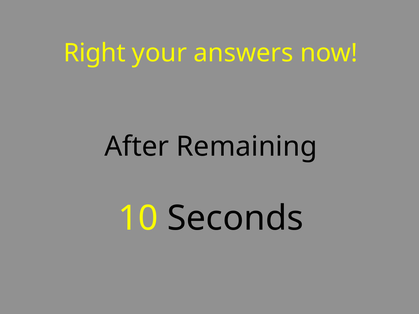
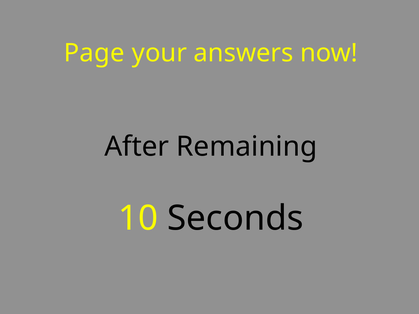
Right: Right -> Page (94, 53)
